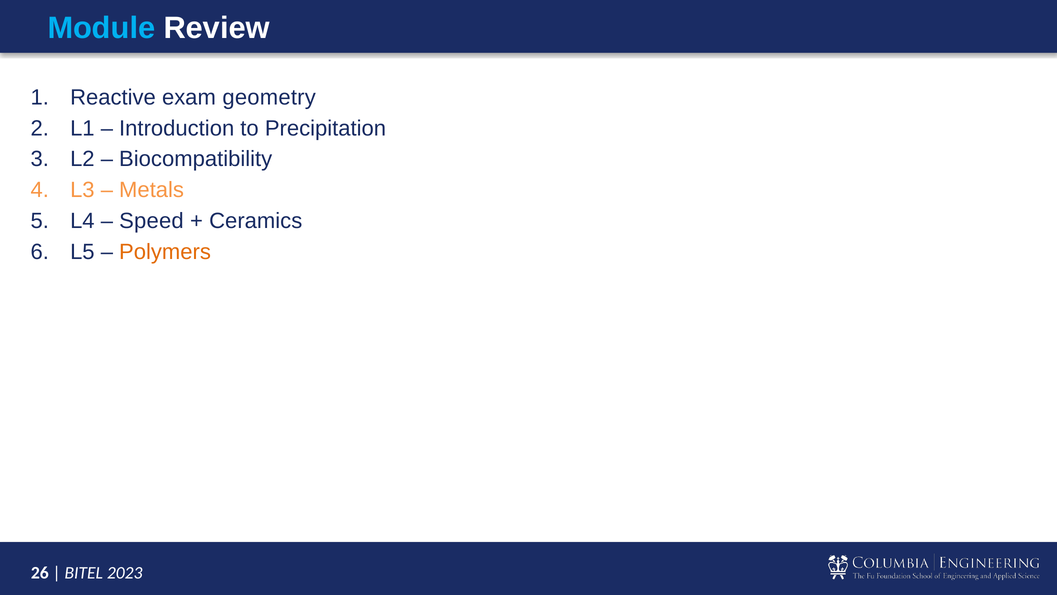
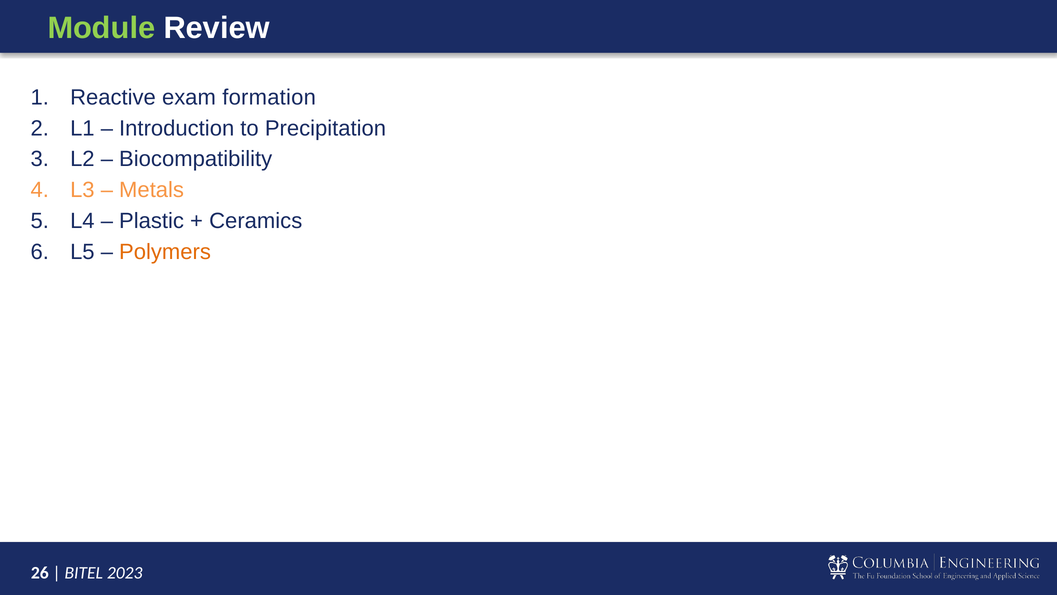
Module colour: light blue -> light green (101, 28)
geometry: geometry -> formation (269, 97)
Speed: Speed -> Plastic (152, 221)
